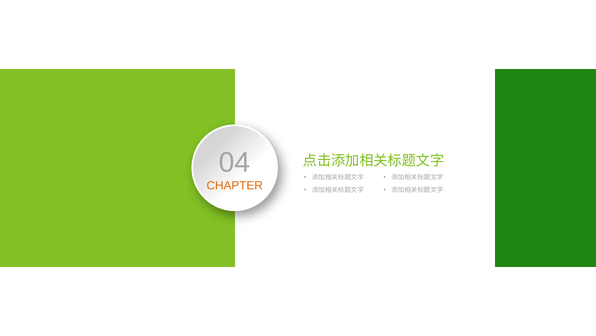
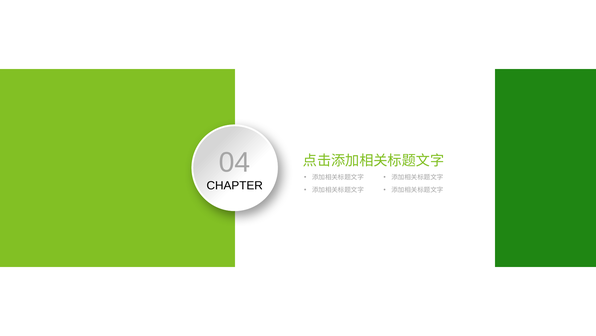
CHAPTER colour: orange -> black (235, 185)
